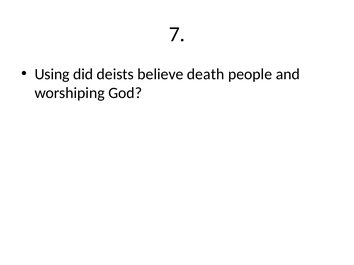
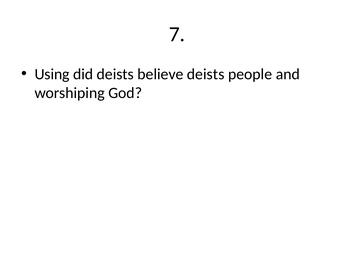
believe death: death -> deists (206, 74)
